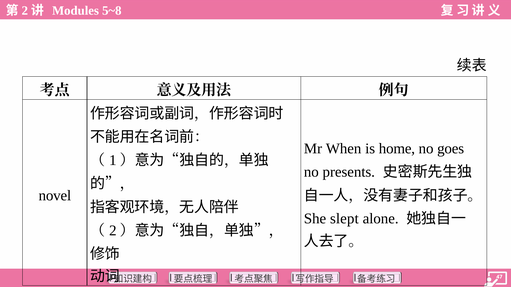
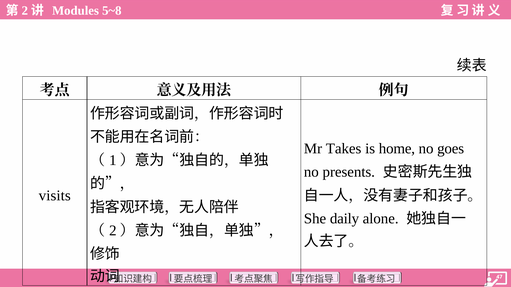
When: When -> Takes (344, 149)
novel: novel -> visits (55, 196)
slept: slept -> daily (345, 219)
